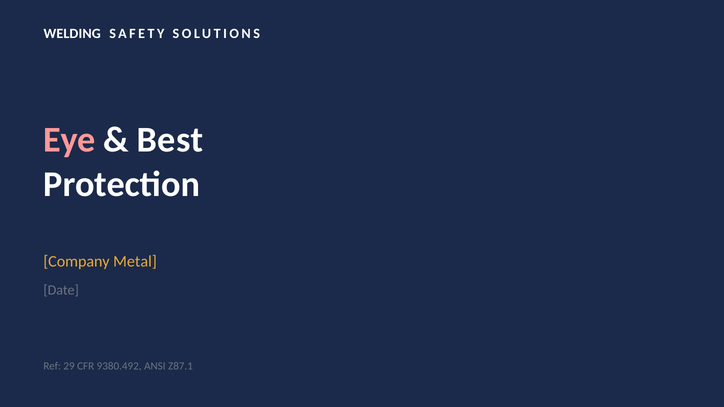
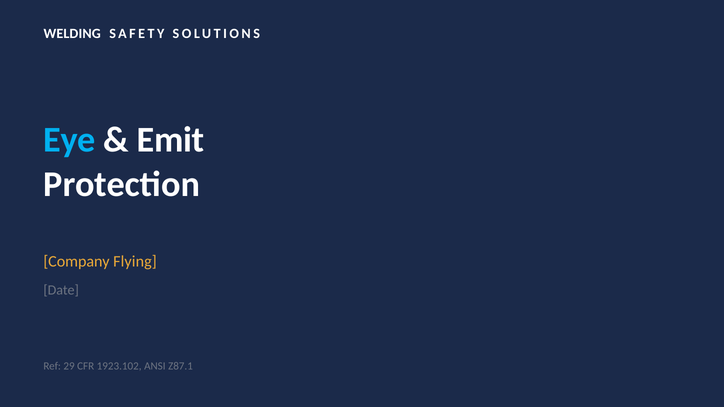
Eye colour: pink -> light blue (69, 140)
Best: Best -> Emit (170, 140)
Metal: Metal -> Flying (135, 262)
9380.492: 9380.492 -> 1923.102 (119, 366)
